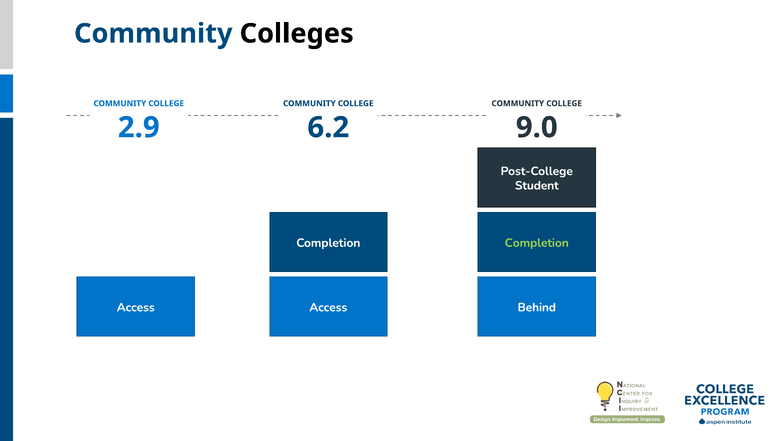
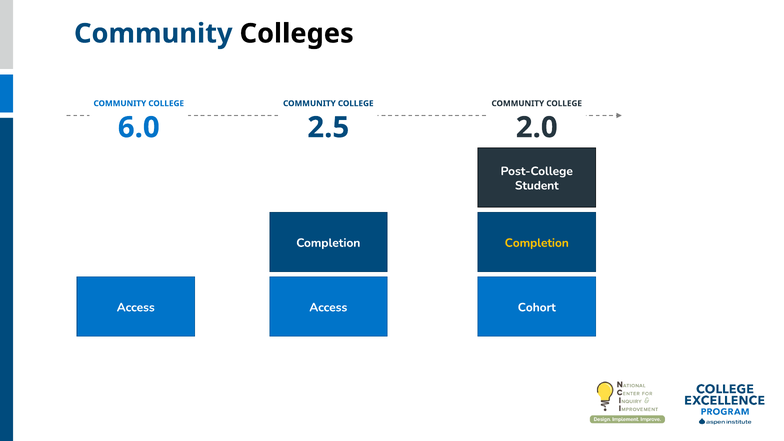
2.9: 2.9 -> 6.0 (139, 127)
6.2: 6.2 -> 2.5 (328, 127)
9.0: 9.0 -> 2.0 (537, 127)
Completion colour: light green -> yellow (537, 243)
Behind: Behind -> Cohort (537, 307)
